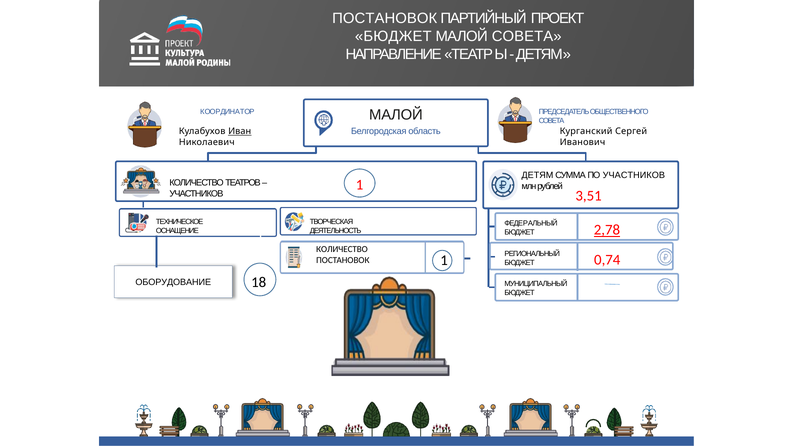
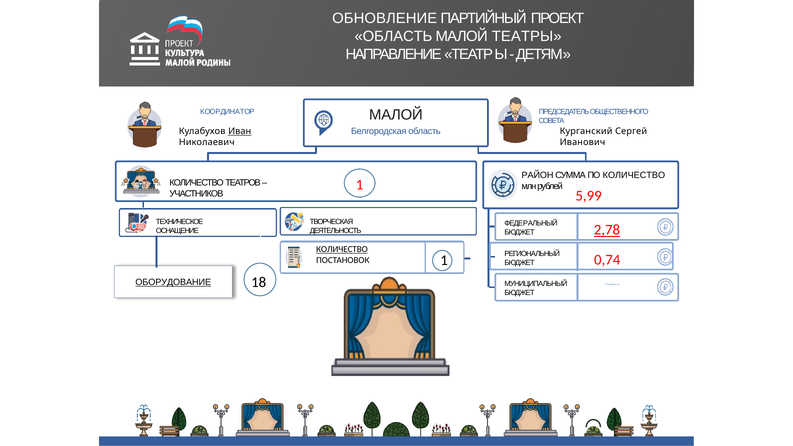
ПОСТАНОВОК: ПОСТАНОВОК -> ОБНОВЛЕНИЕ (385, 19)
БЮДЖЕТ: БЮДЖЕТ -> ОБЛАСТЬ (393, 36)
МАЛОЙ СОВЕТА: СОВЕТА -> ТЕАТРЫ (527, 36)
ДЕТЯМ: ДЕТЯМ -> РАЙОН (538, 175)
ПО УЧАСТНИКОВ: УЧАСТНИКОВ -> КОЛИЧЕСТВО (634, 175)
3,51: 3,51 -> 5,99 (589, 196)
КОЛИЧЕСТВО underline: none -> present (342, 249)
ОБОРУДОВАНИЕ underline: none -> present (173, 282)
